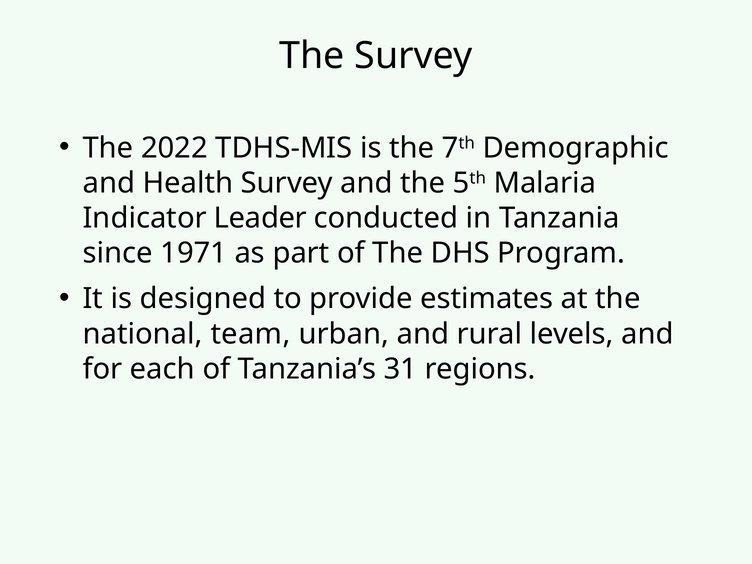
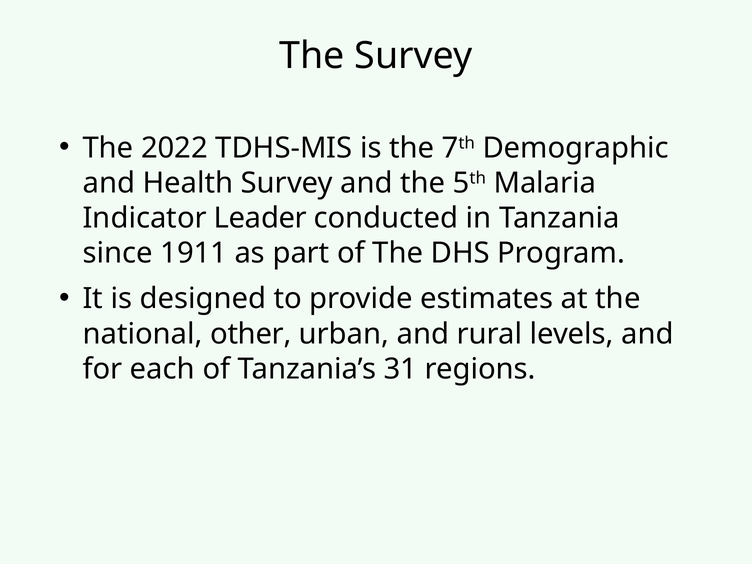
1971: 1971 -> 1911 (194, 253)
team: team -> other (251, 334)
